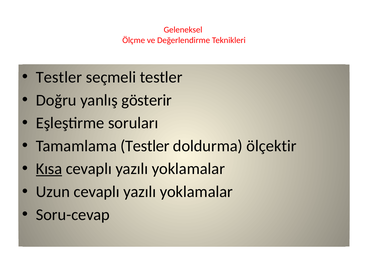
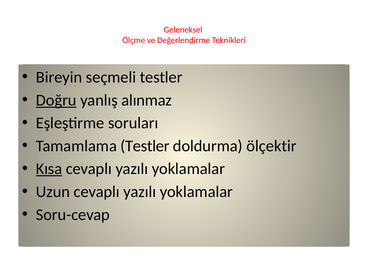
Testler: Testler -> Bireyin (59, 77)
Doğru underline: none -> present (56, 100)
gösterir: gösterir -> alınmaz (147, 100)
